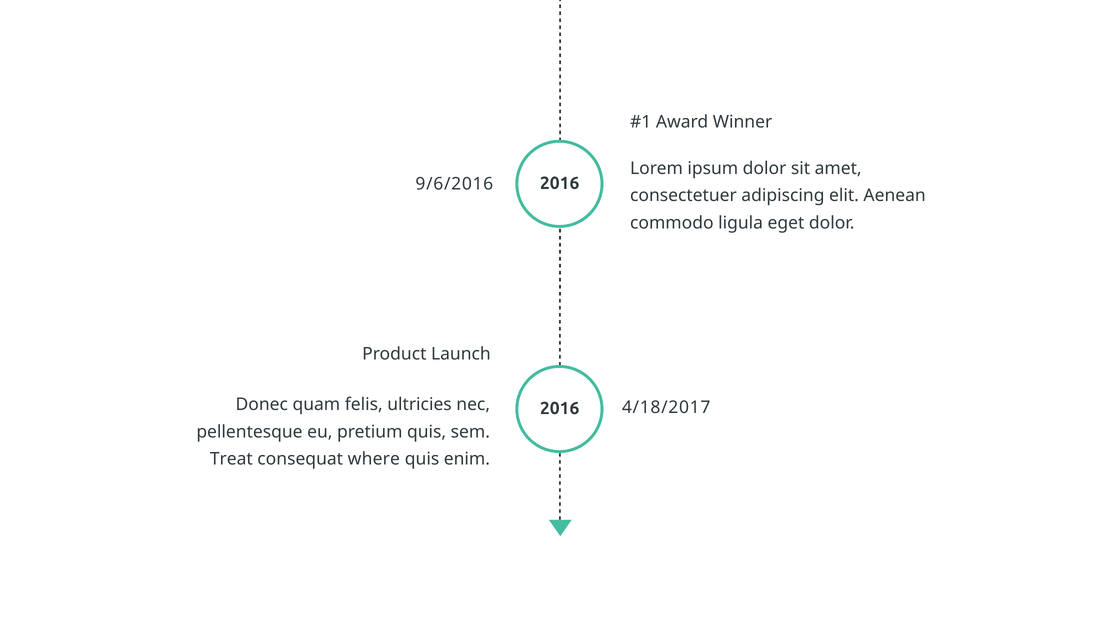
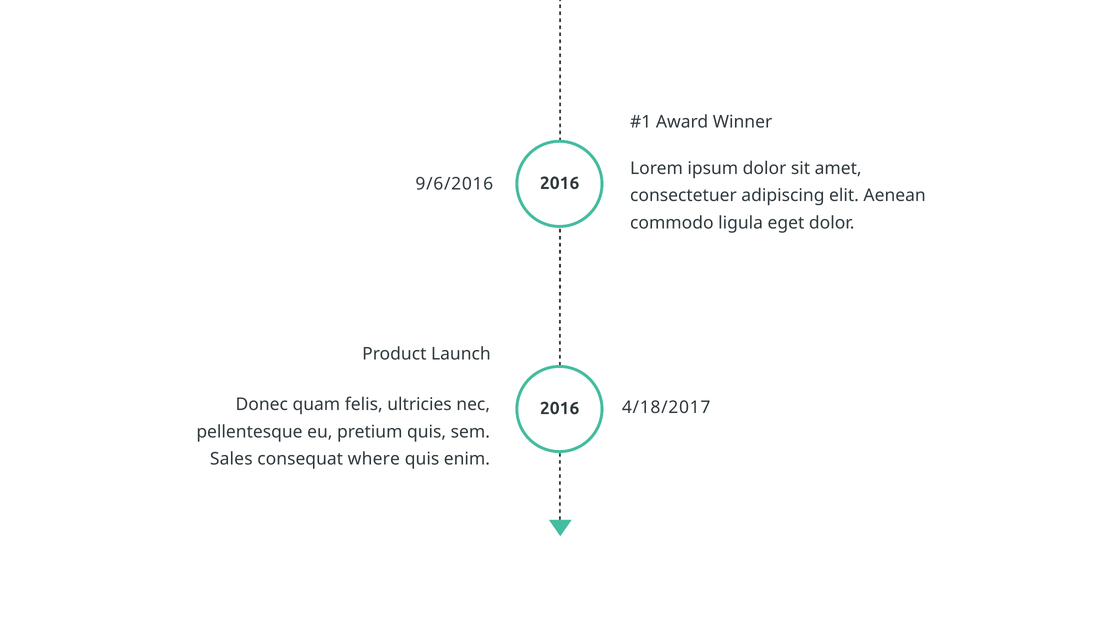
Treat: Treat -> Sales (231, 459)
